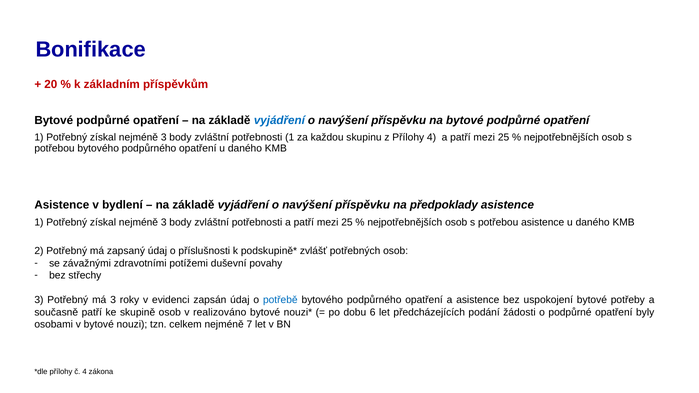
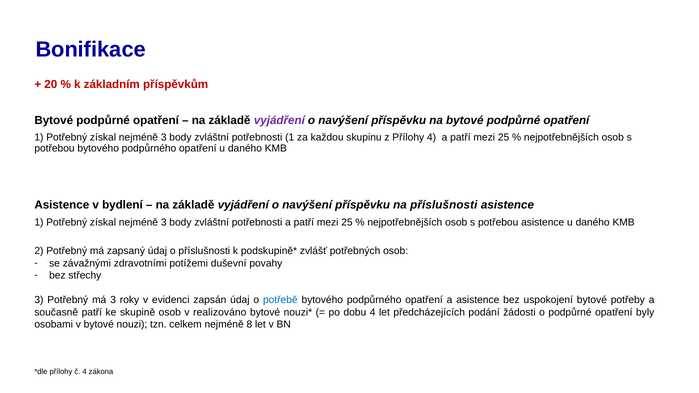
vyjádření colour: blue -> purple (279, 120)
na předpoklady: předpoklady -> příslušnosti (444, 205)
dobu 6: 6 -> 4 (373, 312)
7: 7 -> 8 (249, 325)
